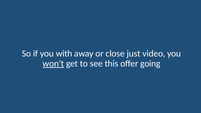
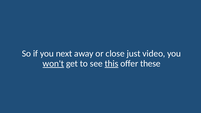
with: with -> next (64, 54)
this underline: none -> present (112, 64)
going: going -> these (150, 64)
